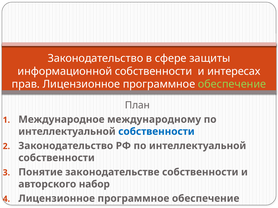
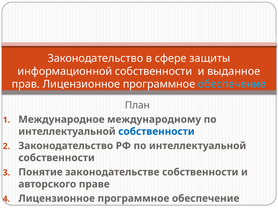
интересах: интересах -> выданное (234, 71)
обеспечение colour: light green -> light blue (232, 84)
набор: набор -> праве (94, 185)
